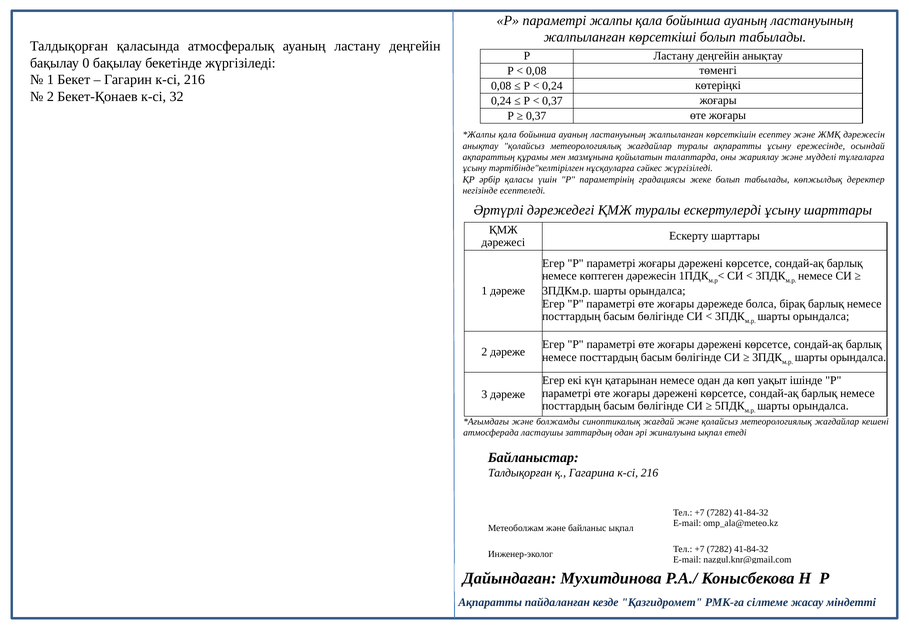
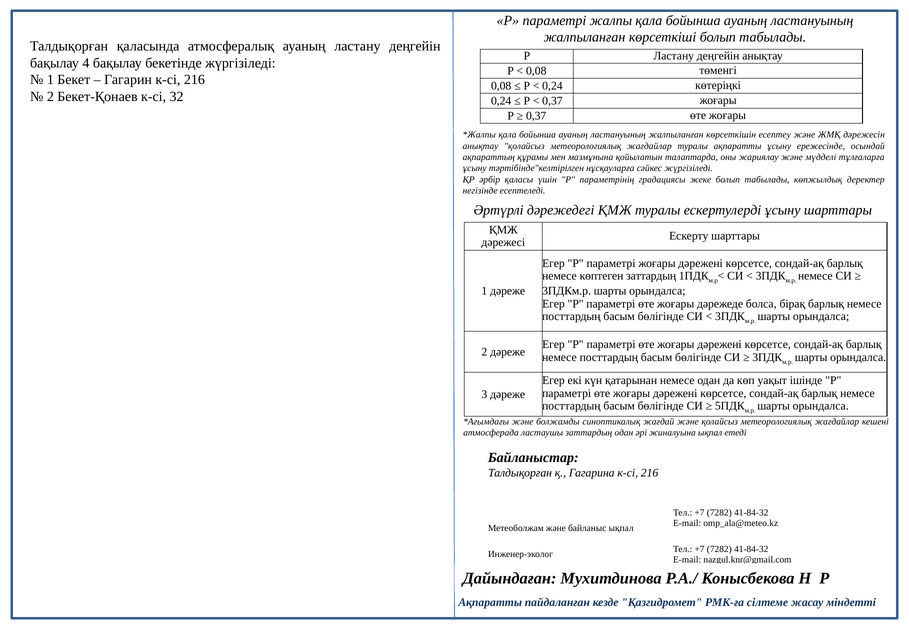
0: 0 -> 4 (86, 63)
көптеген дәрежесін: дәрежесін -> заттардың (651, 276)
